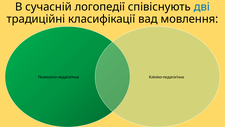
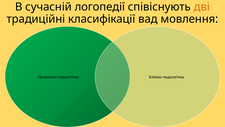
дві colour: blue -> orange (202, 7)
